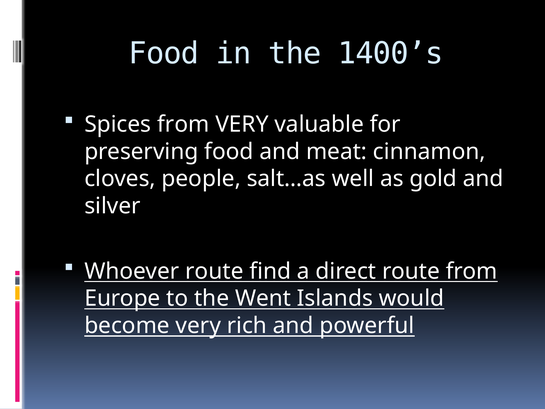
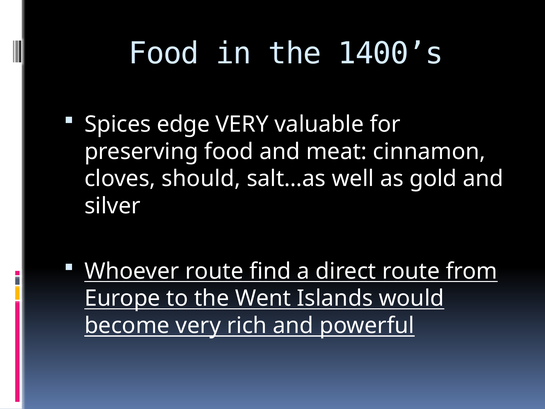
Spices from: from -> edge (183, 124)
people: people -> should (201, 179)
